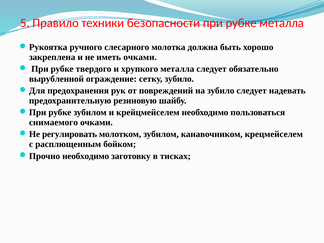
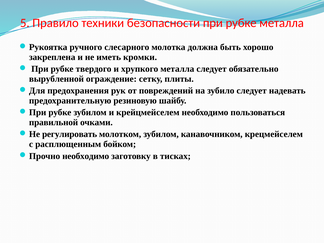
иметь очками: очками -> кромки (140, 57)
сетку зубило: зубило -> плиты (179, 79)
снимаемого: снимаемого -> правильной (54, 122)
